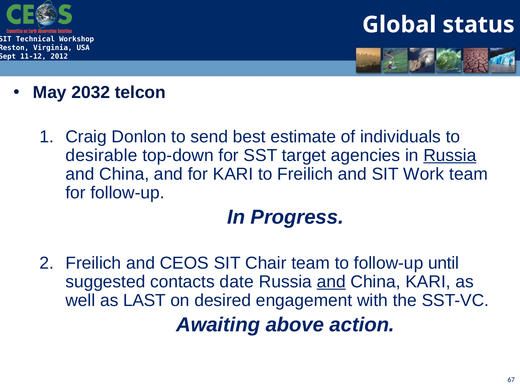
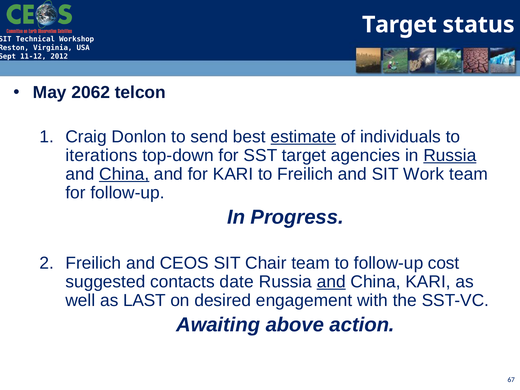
Global: Global -> Target (399, 25)
2032: 2032 -> 2062 (91, 92)
estimate underline: none -> present (303, 137)
desirable: desirable -> iterations (101, 155)
China underline: none -> present (124, 174)
until: until -> cost (444, 263)
